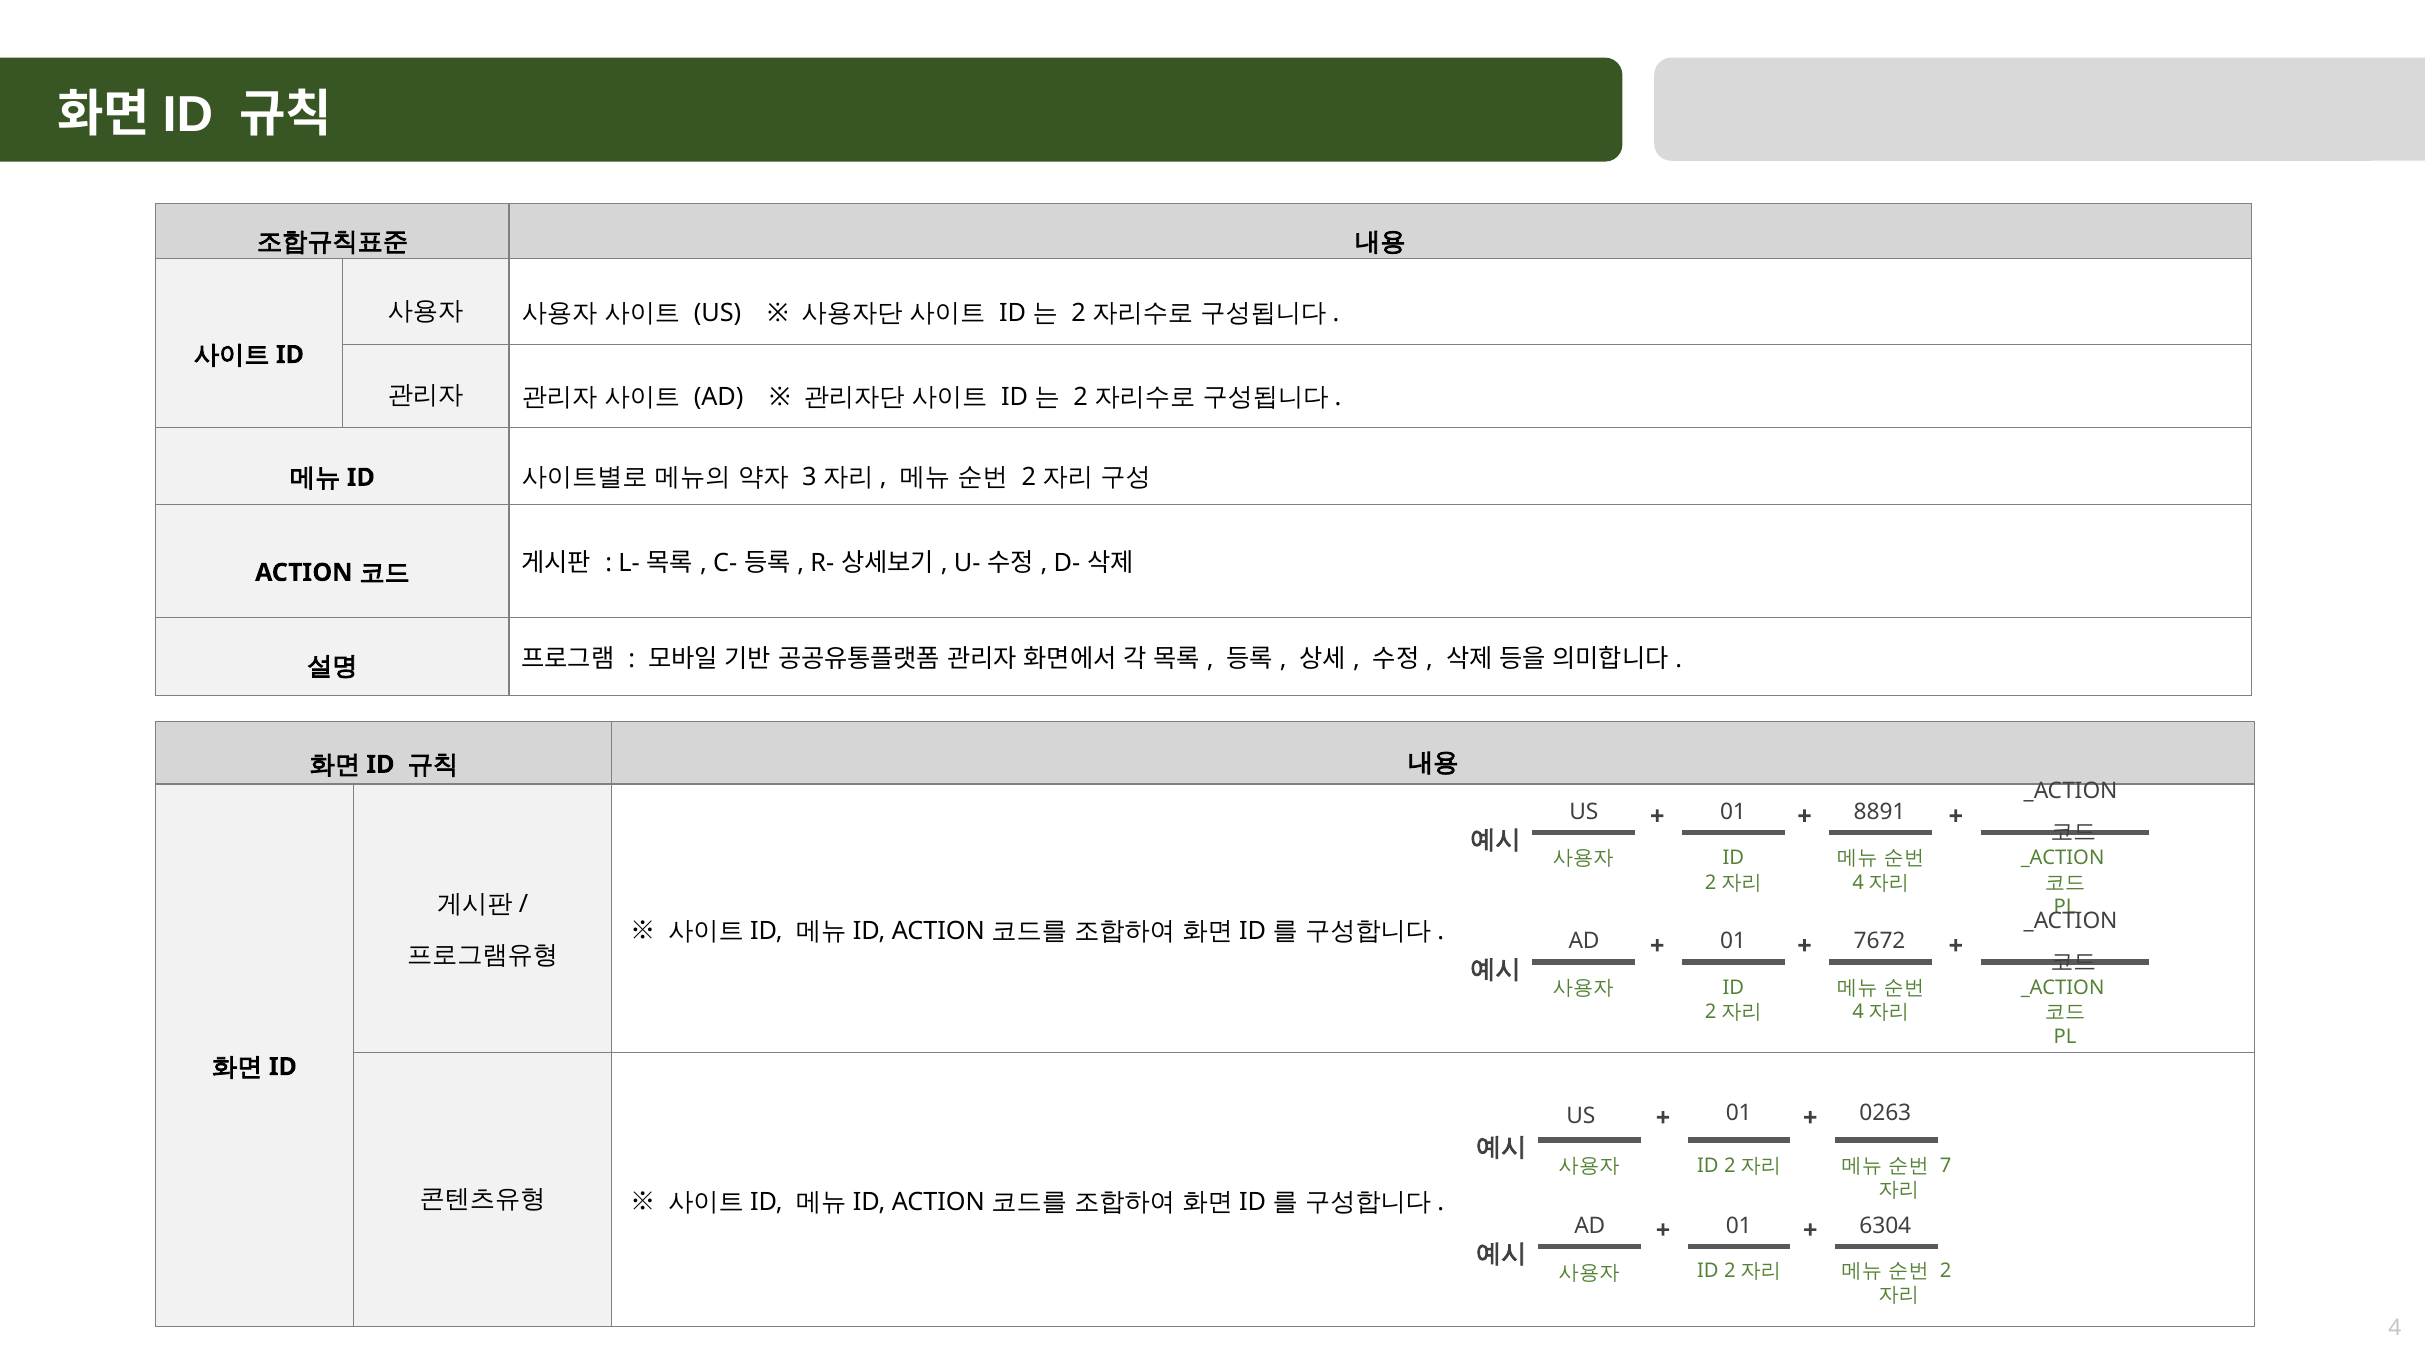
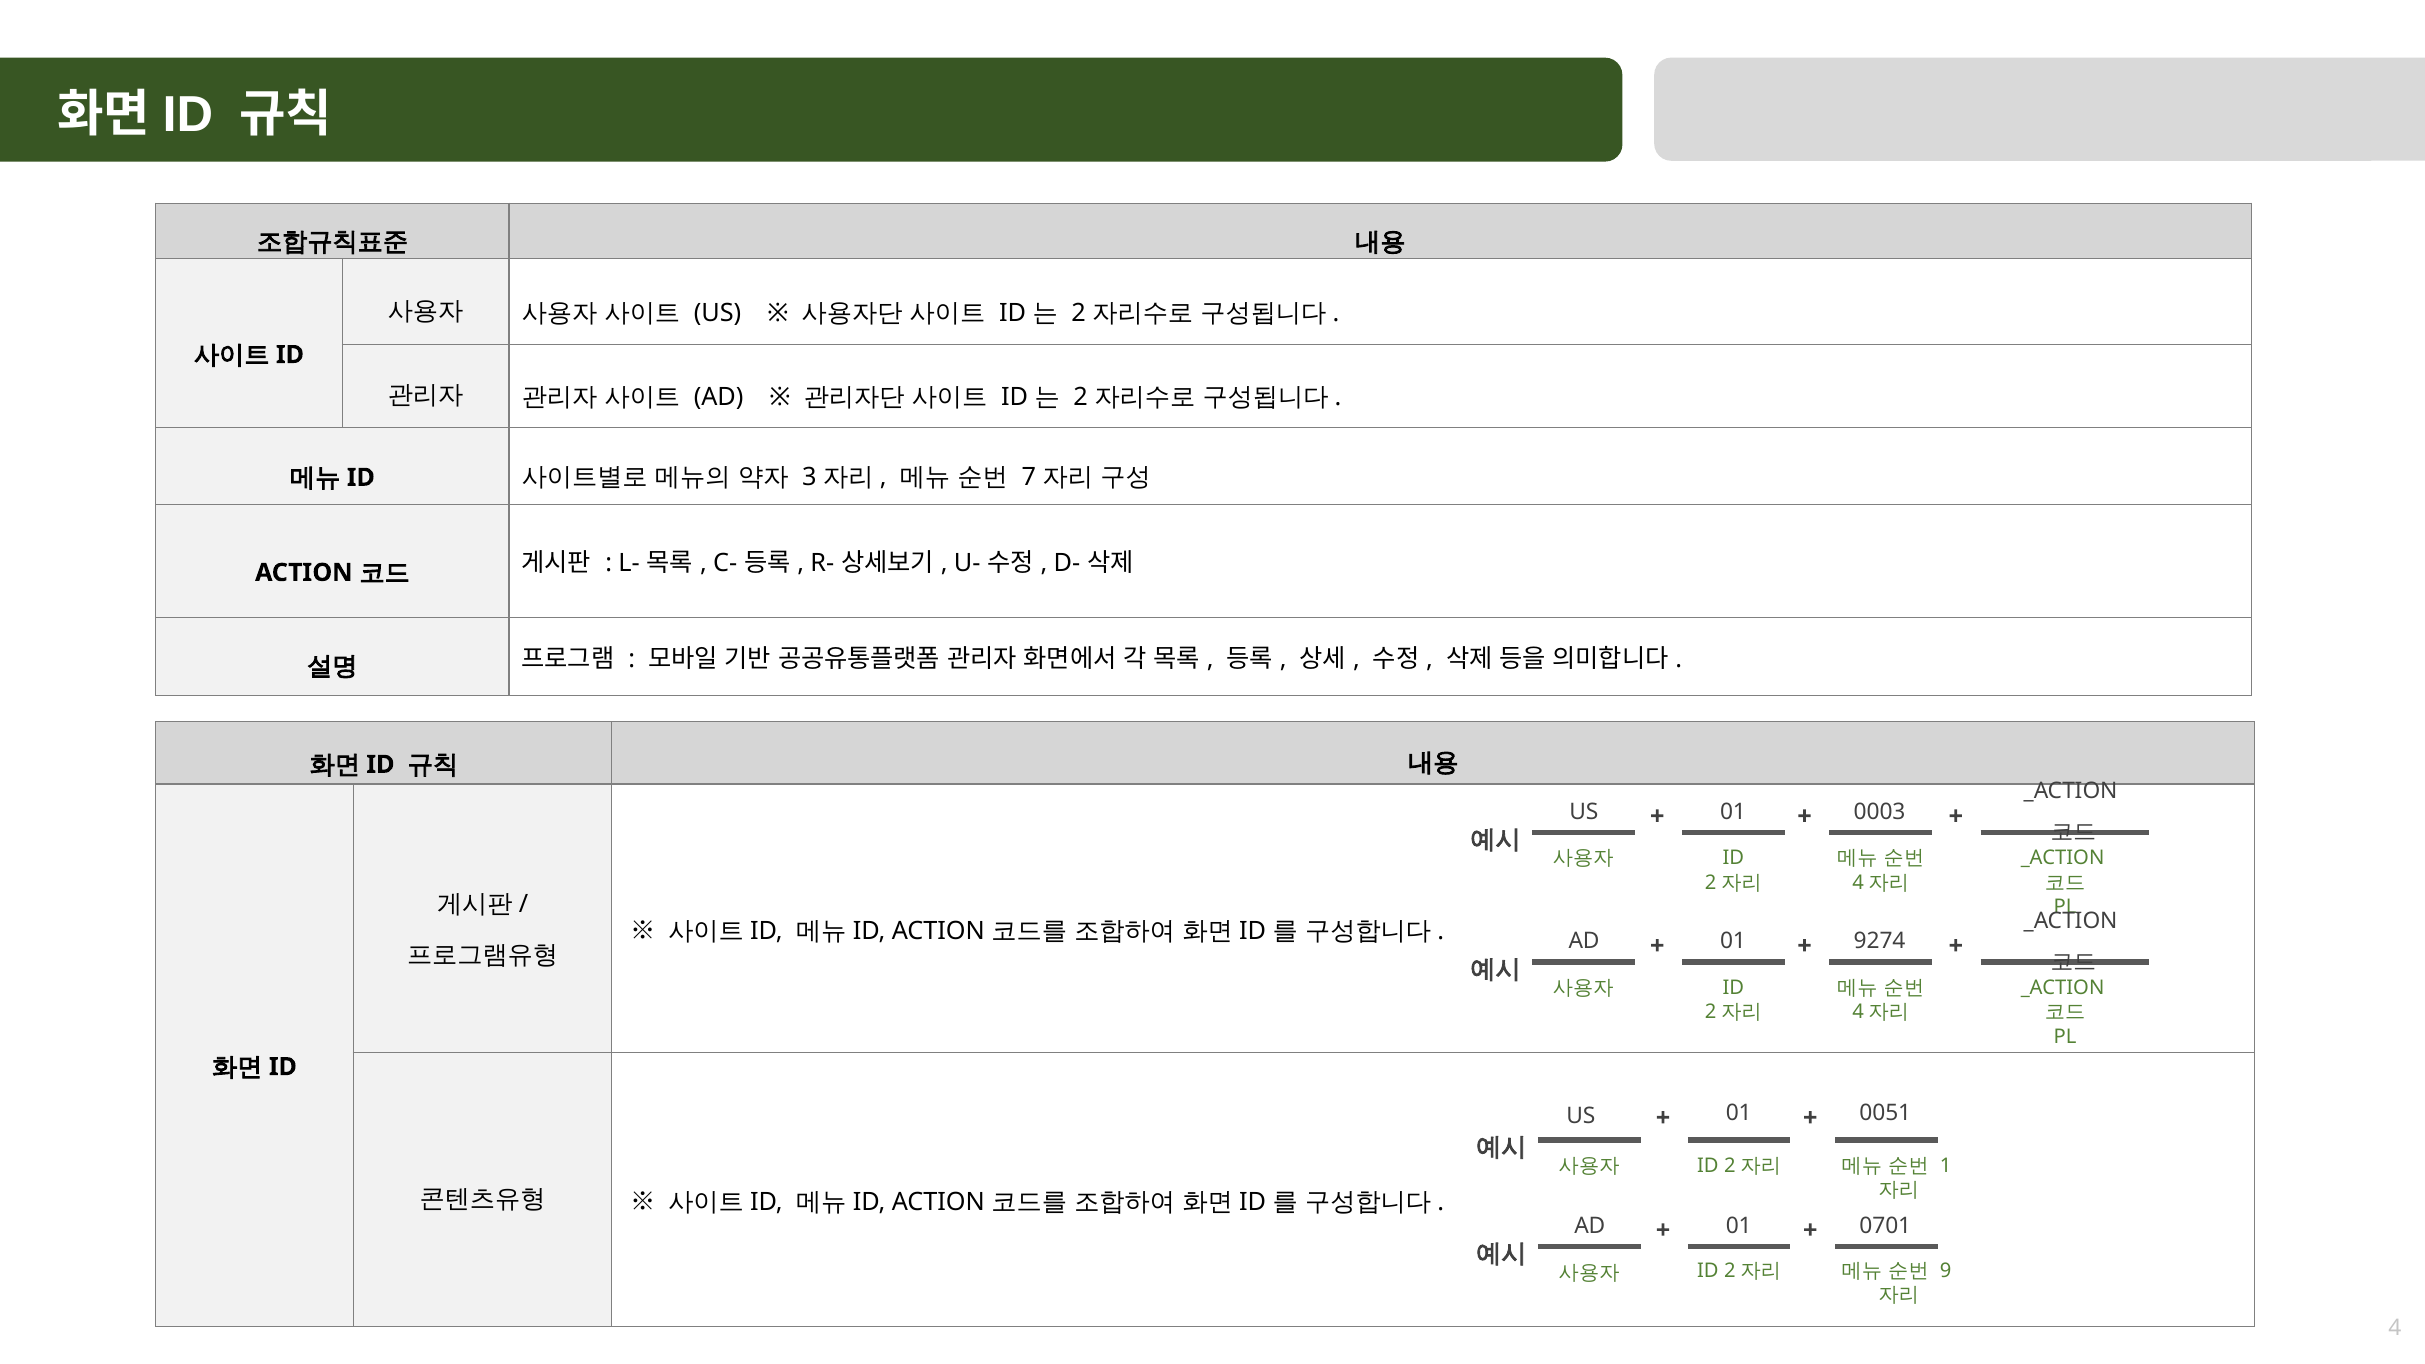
2: 2 -> 7 (1029, 477)
8891: 8891 -> 0003 (1880, 812)
7672: 7672 -> 9274 (1880, 941)
0263: 0263 -> 0051 (1885, 1113)
7: 7 -> 1 (1946, 1166)
6304: 6304 -> 0701 (1885, 1226)
2: 2 -> 9 (1946, 1271)
